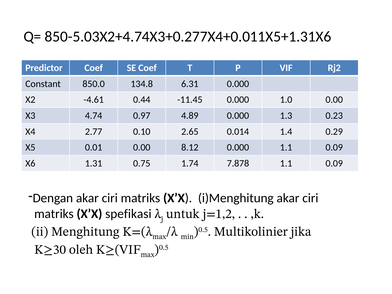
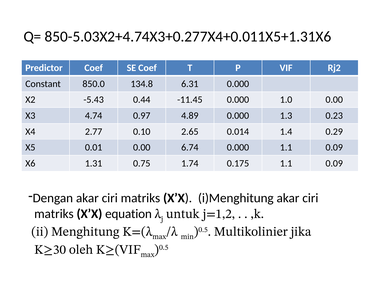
-4.61: -4.61 -> -5.43 (94, 100)
8.12: 8.12 -> 6.74 (190, 147)
7.878: 7.878 -> 0.175 (238, 163)
spefikasi: spefikasi -> equation (128, 214)
